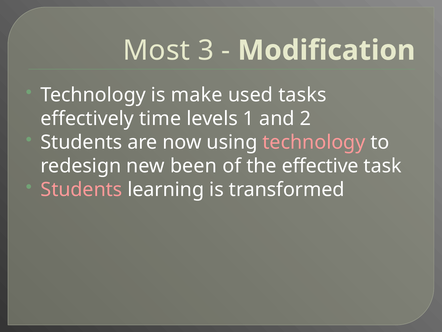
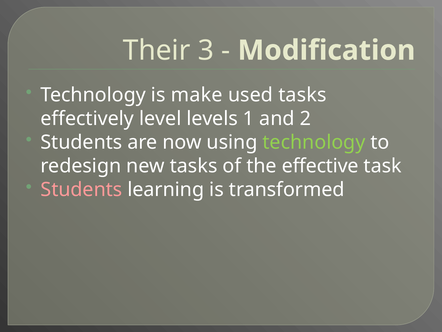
Most: Most -> Their (157, 50)
time: time -> level (160, 118)
technology colour: pink -> light green (314, 142)
new been: been -> tasks (194, 166)
